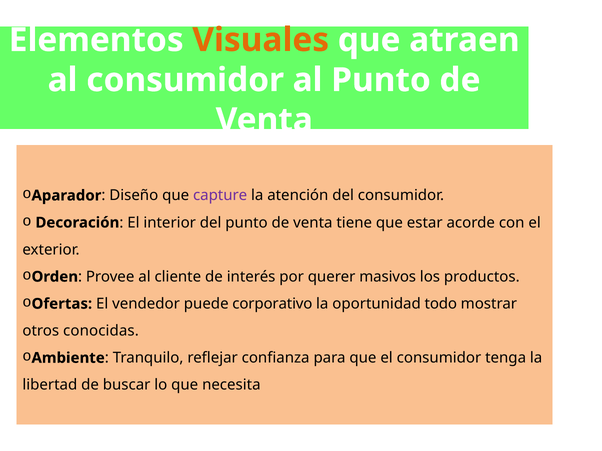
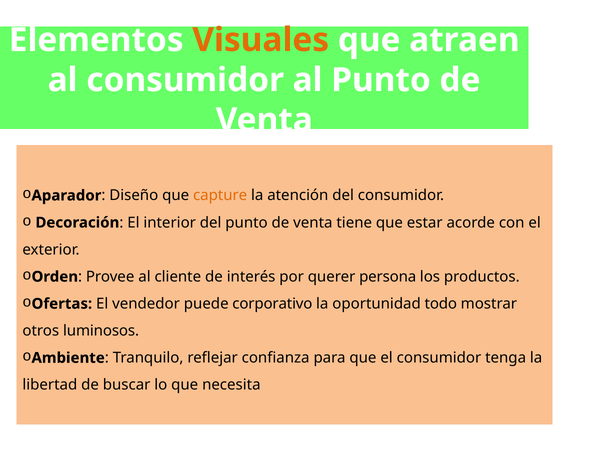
capture colour: purple -> orange (220, 196)
masivos: masivos -> persona (388, 277)
conocidas: conocidas -> luminosos (101, 331)
